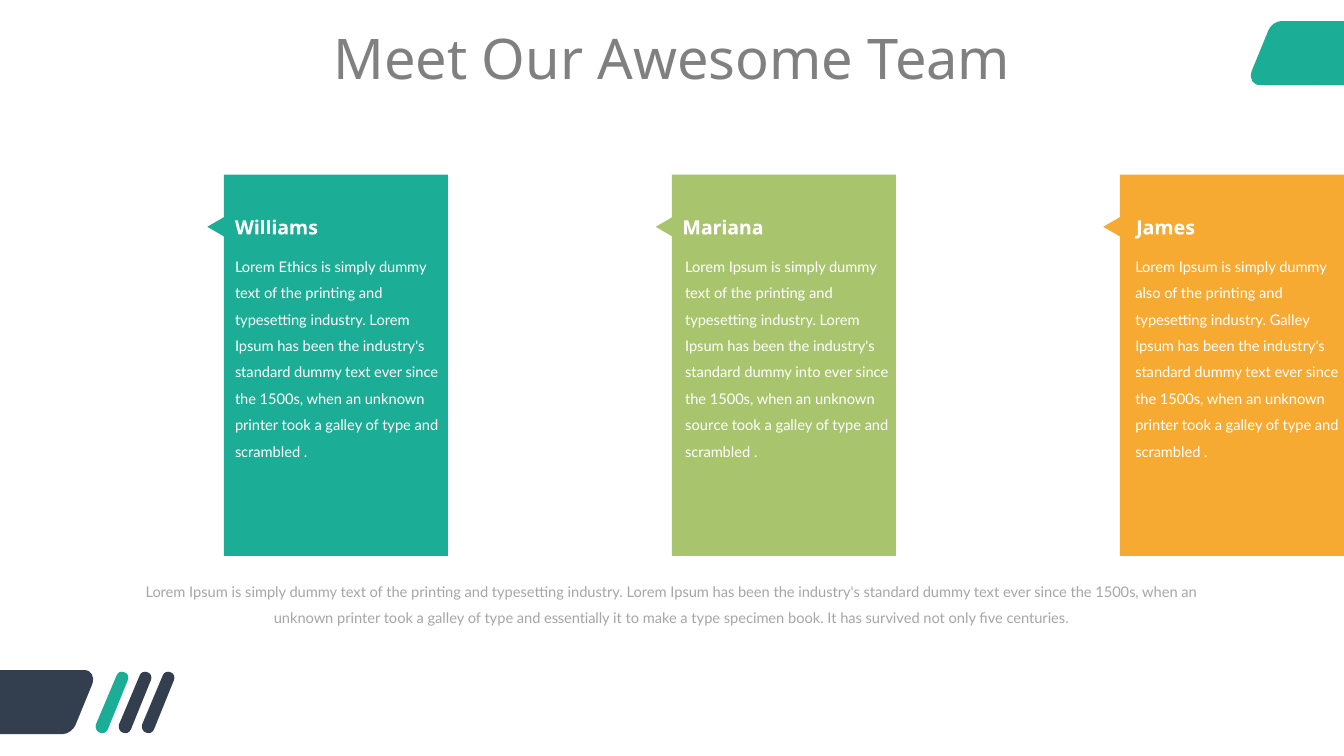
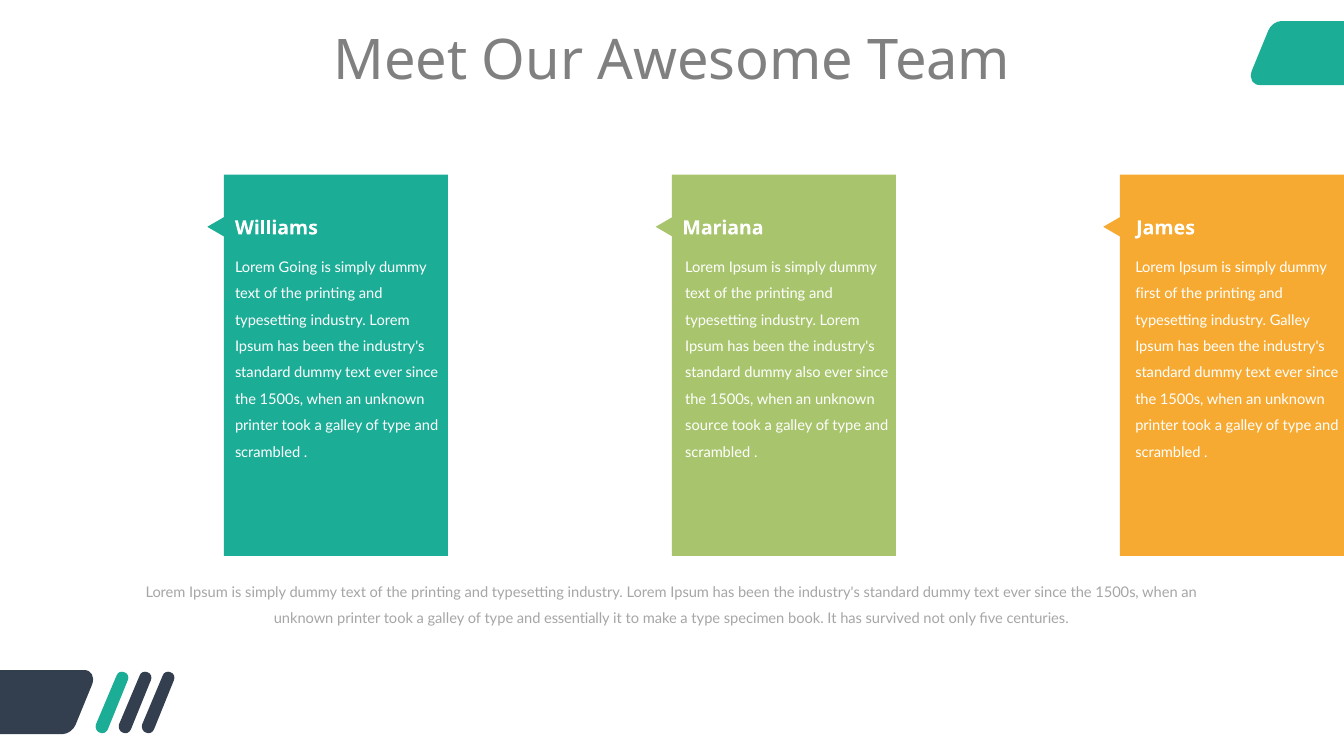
Ethics: Ethics -> Going (298, 267)
also: also -> first (1148, 294)
into: into -> also (808, 373)
